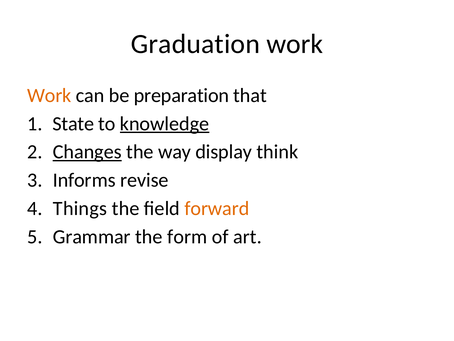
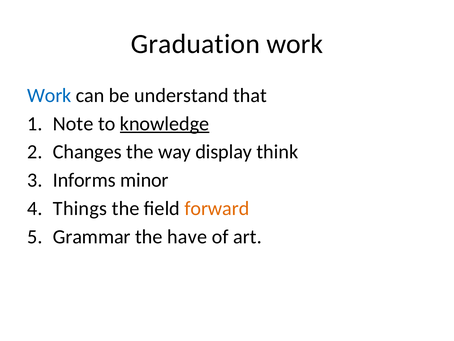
Work colour: orange -> blue (49, 95)
preparation: preparation -> understand (181, 95)
State: State -> Note (73, 123)
Changes underline: present -> none (87, 152)
revise: revise -> minor (144, 180)
form: form -> have (187, 237)
